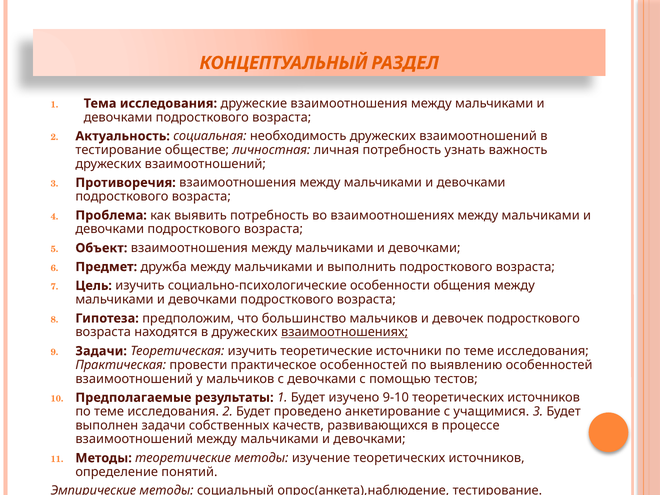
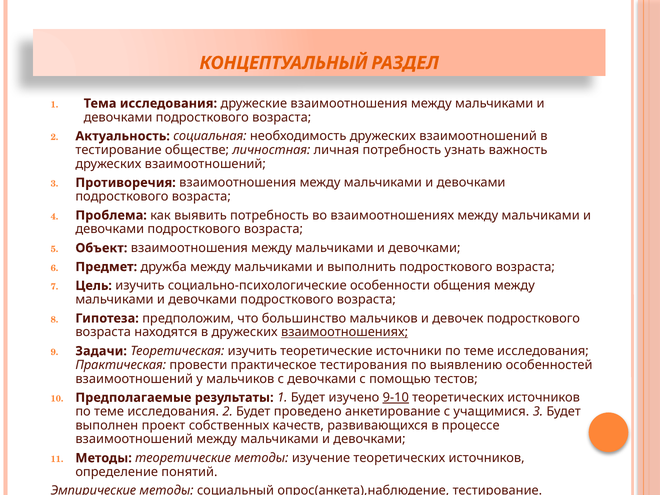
практическое особенностей: особенностей -> тестирования (364, 365)
9-10 underline: none -> present (396, 398)
выполнен задачи: задачи -> проект (163, 425)
